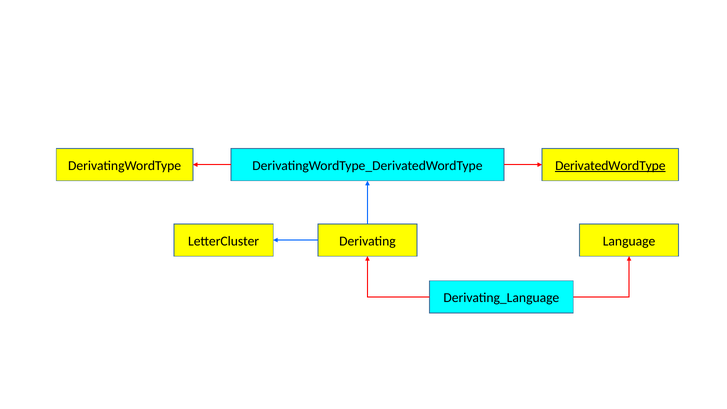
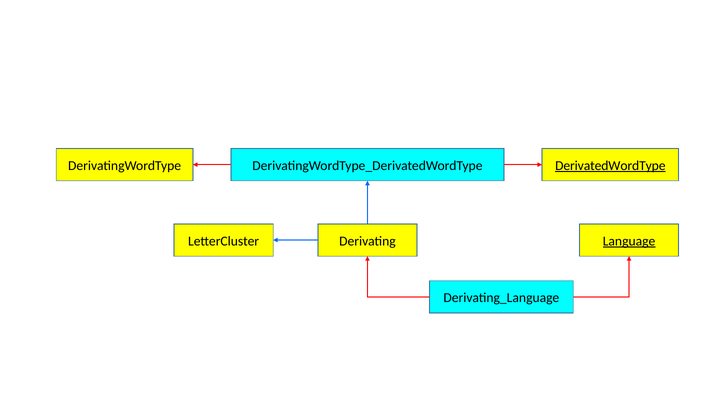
Language underline: none -> present (629, 241)
